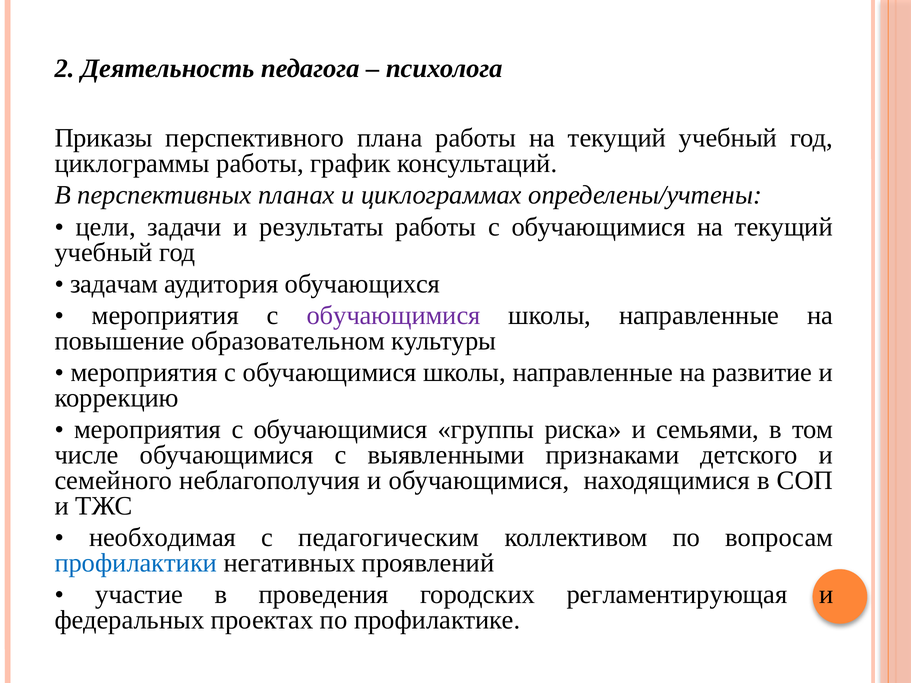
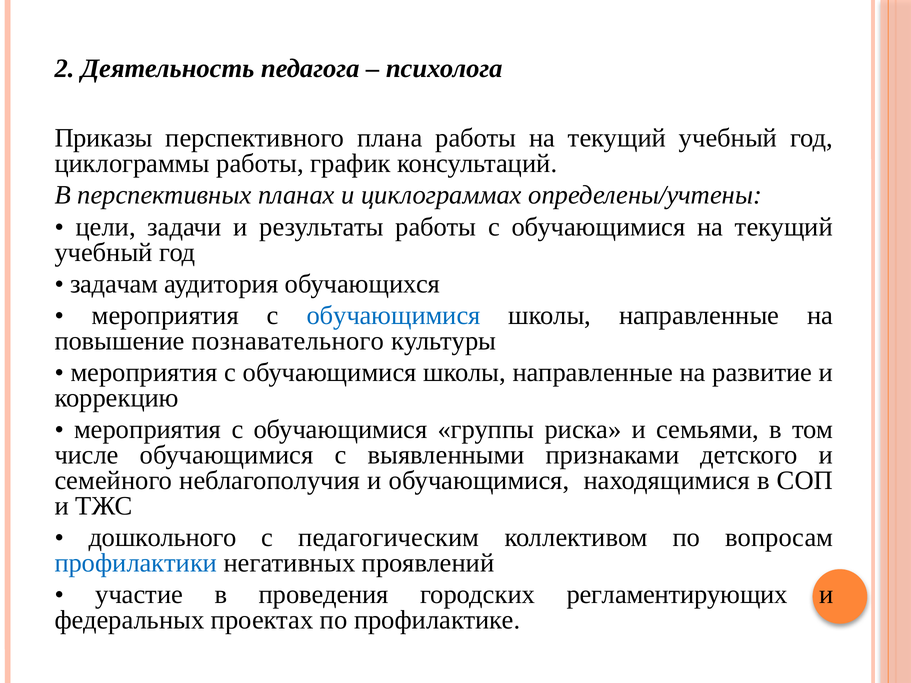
обучающимися colour: purple -> blue (394, 315)
образовательном: образовательном -> познавательного (288, 341)
необходимая: необходимая -> дошкольного (163, 538)
регламентирующая: регламентирующая -> регламентирующих (677, 595)
